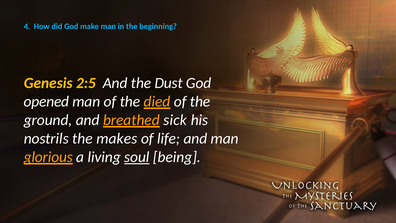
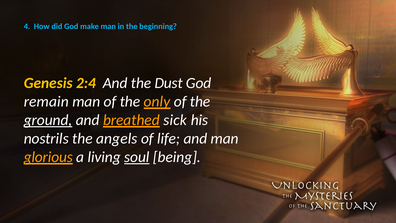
2:5: 2:5 -> 2:4 (86, 83)
opened: opened -> remain (46, 101)
died: died -> only (157, 101)
ground underline: none -> present (48, 120)
makes: makes -> angels (117, 138)
